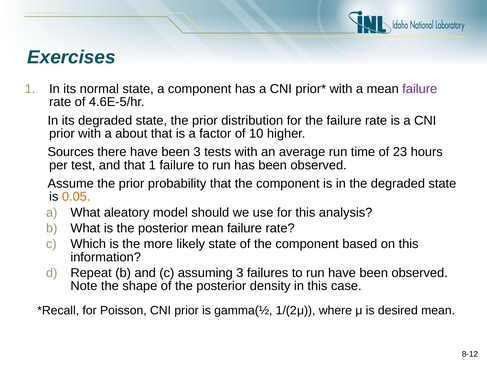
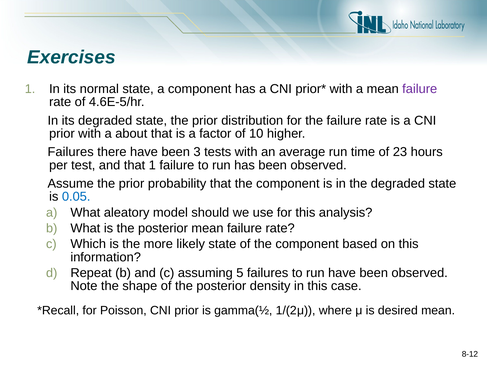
Sources: Sources -> Failures (71, 152)
0.05 colour: orange -> blue (76, 197)
assuming 3: 3 -> 5 (240, 273)
